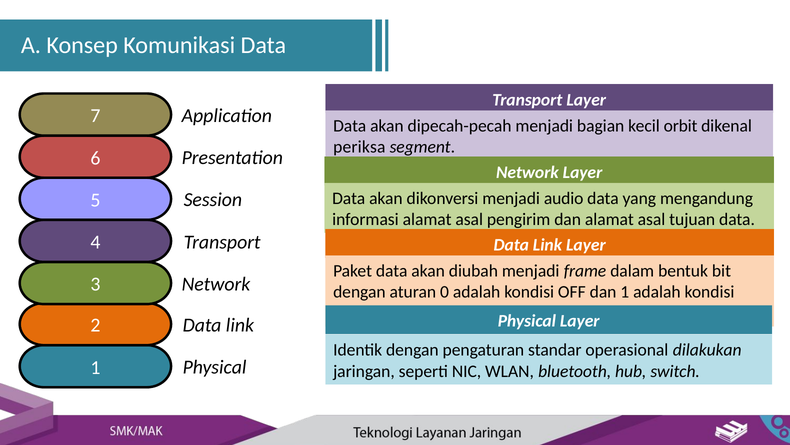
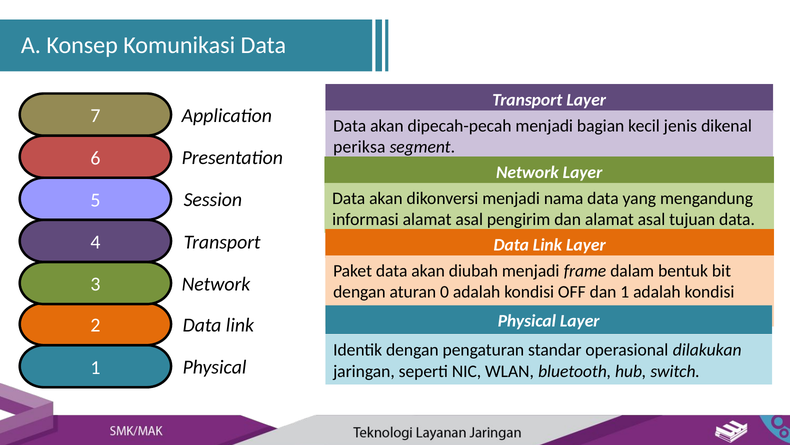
orbit: orbit -> jenis (680, 126)
audio: audio -> nama (564, 198)
